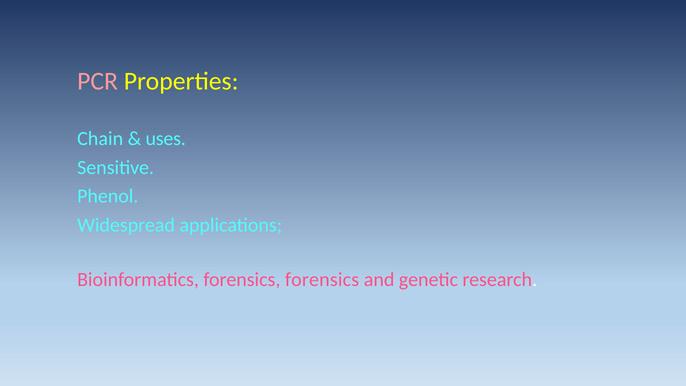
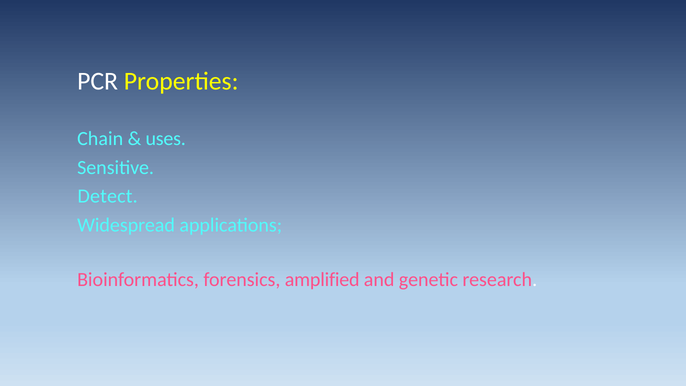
PCR colour: pink -> white (98, 81)
Phenol: Phenol -> Detect (108, 196)
forensics forensics: forensics -> amplified (322, 279)
